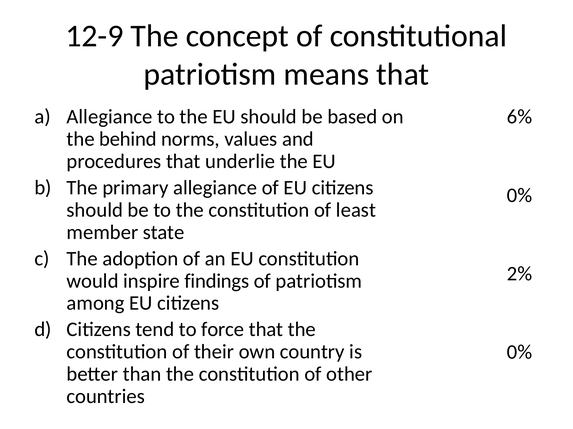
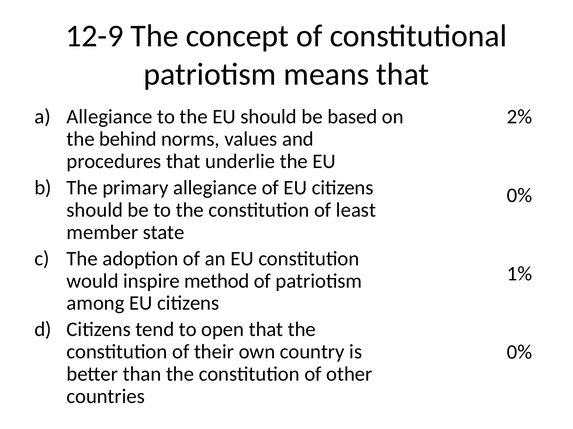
6%: 6% -> 2% (520, 117)
2%: 2% -> 1% (520, 274)
findings: findings -> method (217, 281)
force: force -> open (223, 330)
